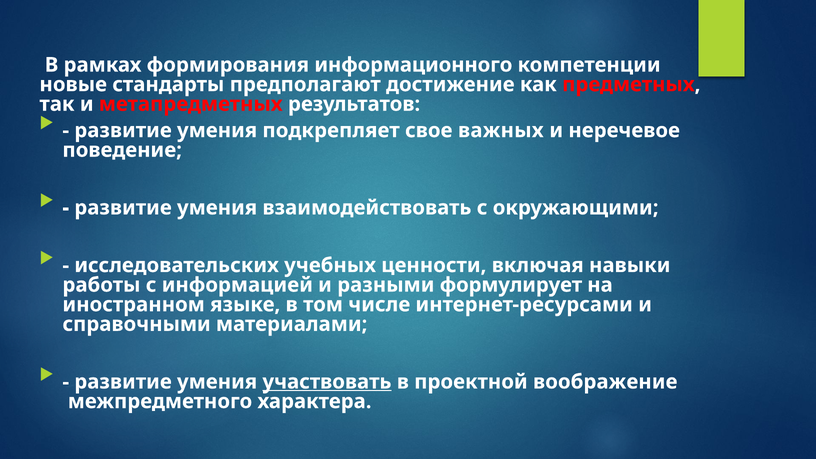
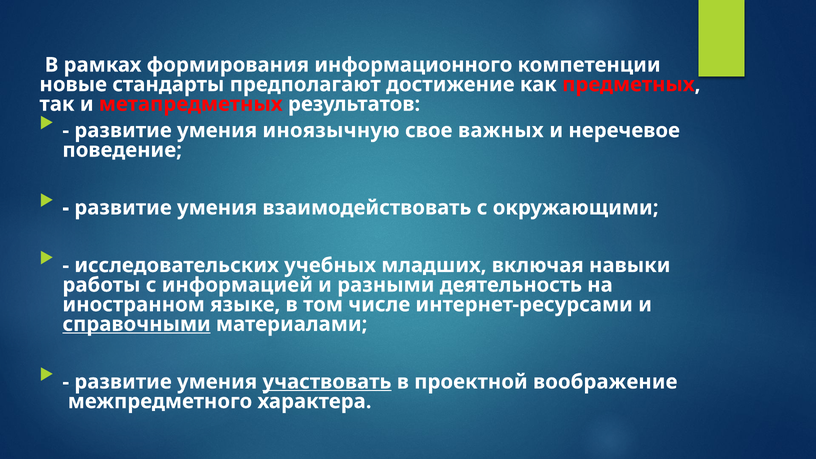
подкрепляет: подкрепляет -> иноязычную (331, 130)
ценности: ценности -> младших (434, 265)
формулирует: формулирует -> деятельность (511, 285)
справочными underline: none -> present (137, 324)
